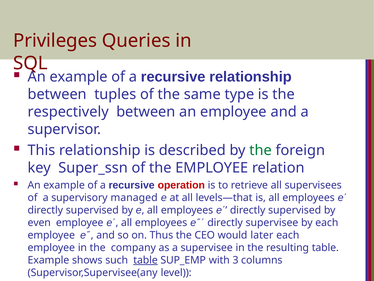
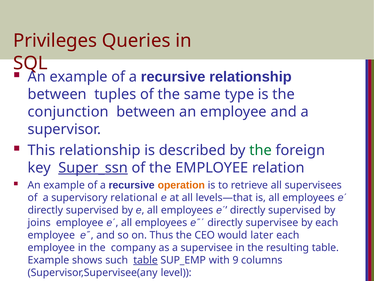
respectively: respectively -> conjunction (68, 112)
Super_ssn underline: none -> present (93, 167)
operation colour: red -> orange (181, 185)
managed: managed -> relational (134, 197)
even: even -> joins (39, 222)
3: 3 -> 9 (235, 260)
